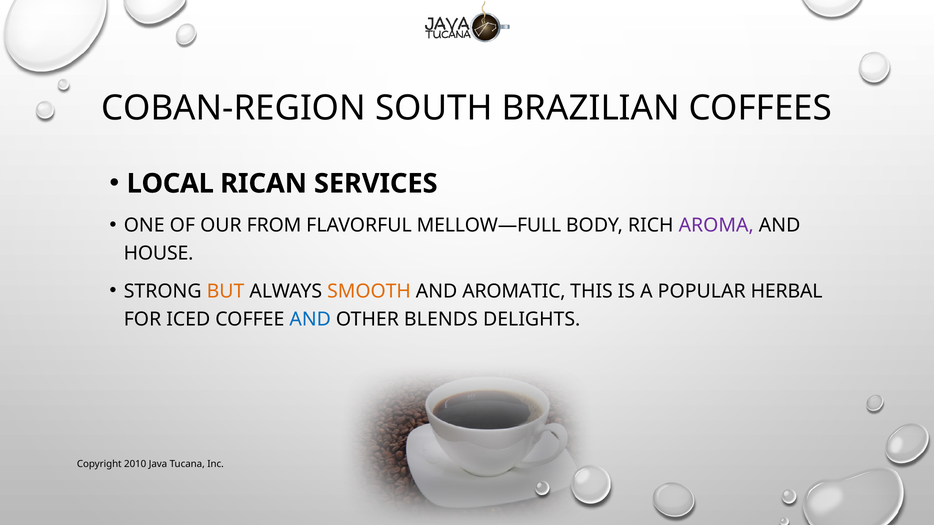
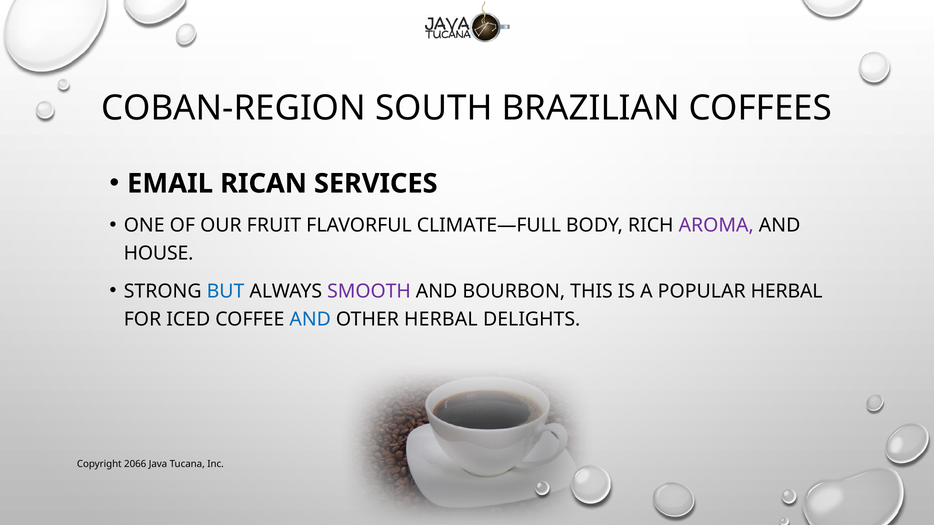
LOCAL: LOCAL -> EMAIL (170, 184)
FROM: FROM -> FRUIT (274, 226)
MELLOW—FULL: MELLOW—FULL -> CLIMATE—FULL (489, 226)
BUT colour: orange -> blue (226, 291)
SMOOTH colour: orange -> purple (369, 291)
AROMATIC: AROMATIC -> BOURBON (514, 291)
OTHER BLENDS: BLENDS -> HERBAL (441, 319)
2010: 2010 -> 2066 (135, 465)
